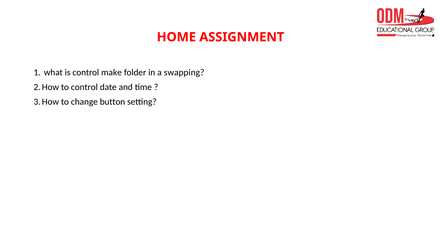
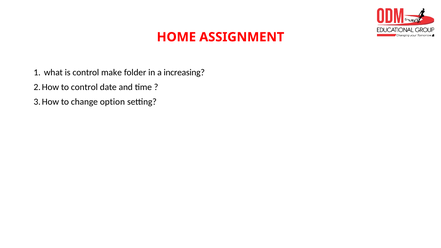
swapping: swapping -> increasing (184, 73)
button: button -> option (112, 102)
